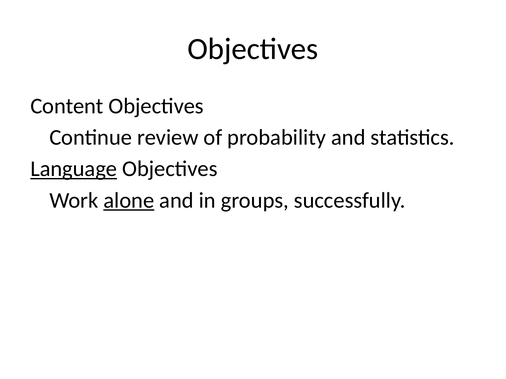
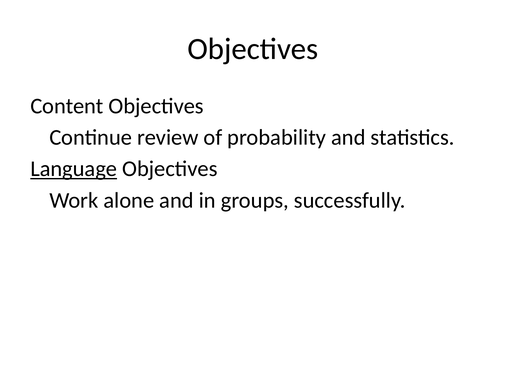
alone underline: present -> none (129, 201)
